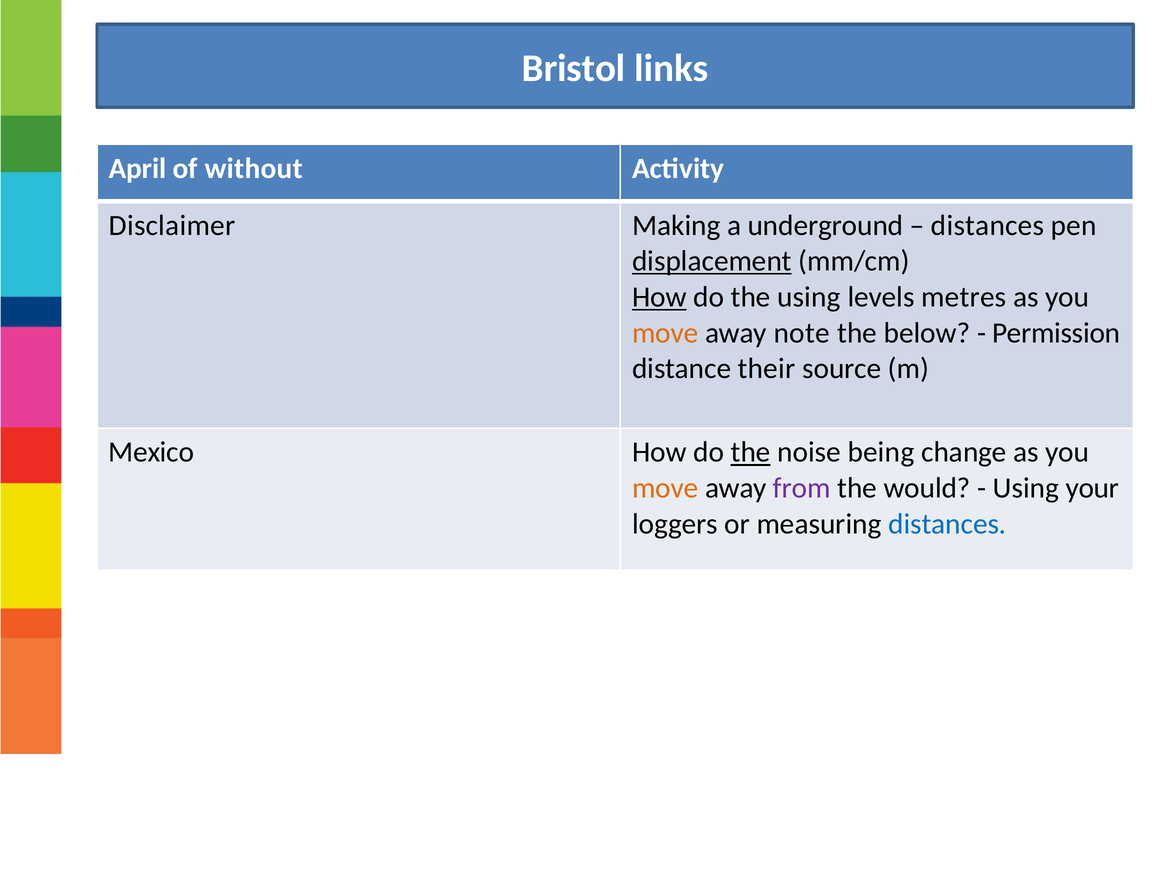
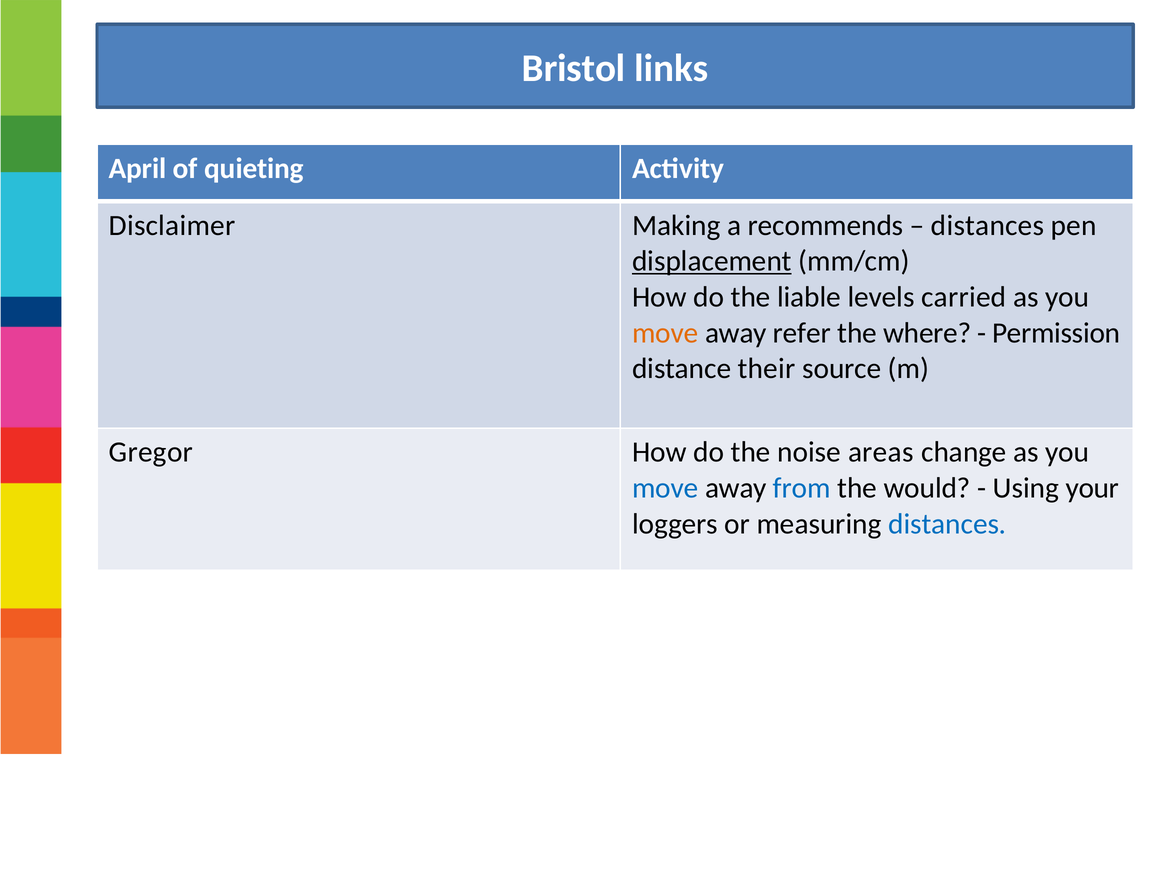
without: without -> quieting (254, 169)
underground: underground -> recommends (826, 225)
How underline: present -> none (659, 297)
the using: using -> liable (809, 297)
metres: metres -> carried (964, 297)
note: note -> refer (802, 333)
below: below -> where (927, 333)
Mexico: Mexico -> Gregor (151, 452)
the underline: present -> none (751, 452)
being: being -> areas (881, 452)
move colour: orange -> blue (665, 488)
from colour: purple -> blue (802, 488)
